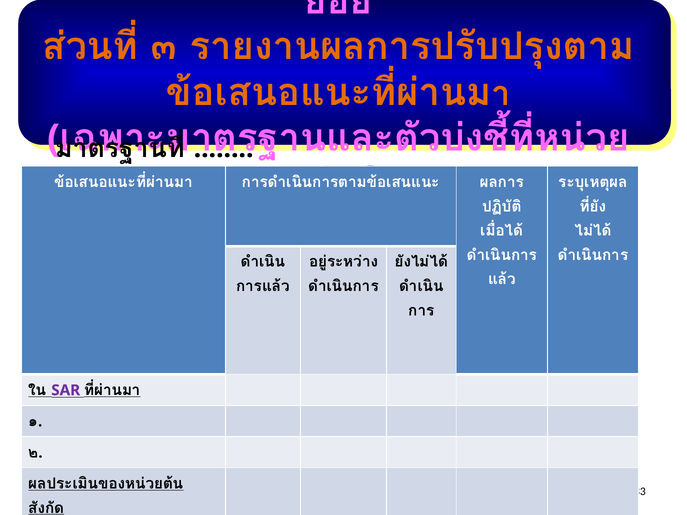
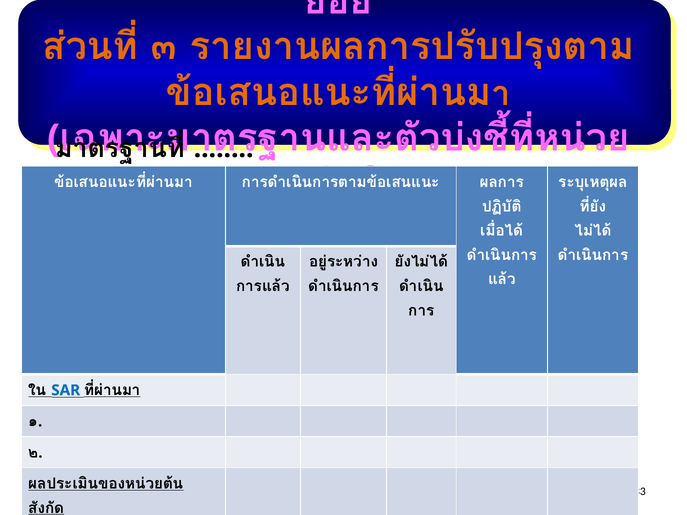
SAR colour: purple -> blue (66, 390)
